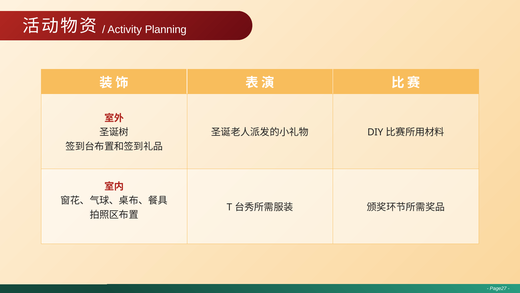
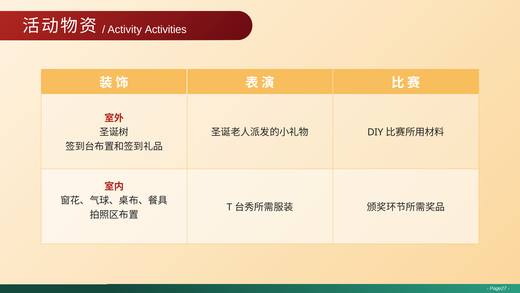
Planning: Planning -> Activities (166, 30)
